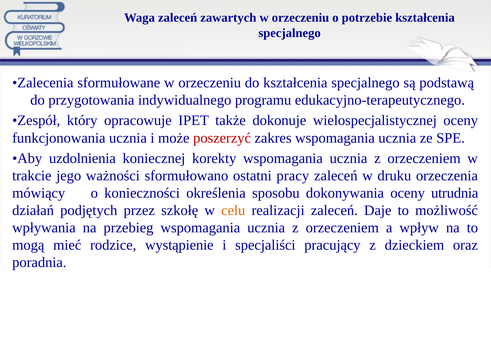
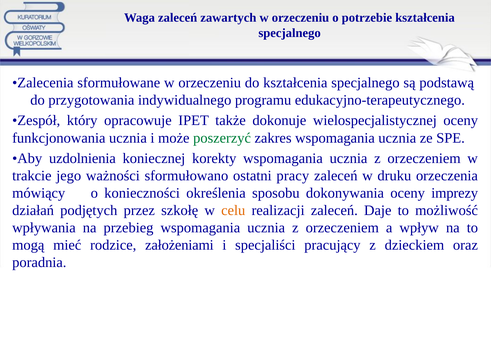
poszerzyć colour: red -> green (222, 138)
utrudnia: utrudnia -> imprezy (455, 193)
wystąpienie: wystąpienie -> założeniami (179, 245)
